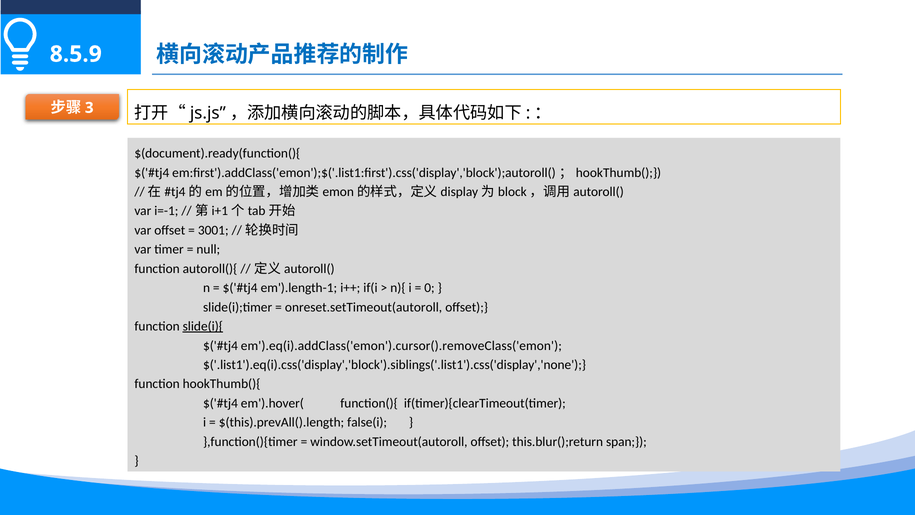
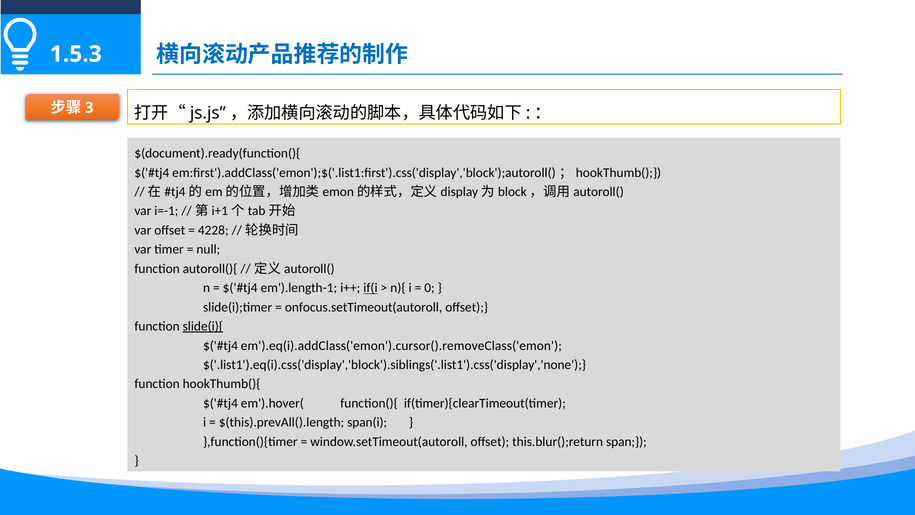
8.5.9: 8.5.9 -> 1.5.3 (76, 54)
3001: 3001 -> 4228 (213, 230)
if(i underline: none -> present (370, 288)
onreset.setTimeout(autoroll: onreset.setTimeout(autoroll -> onfocus.setTimeout(autoroll (364, 307)
false(i: false(i -> span(i (367, 422)
